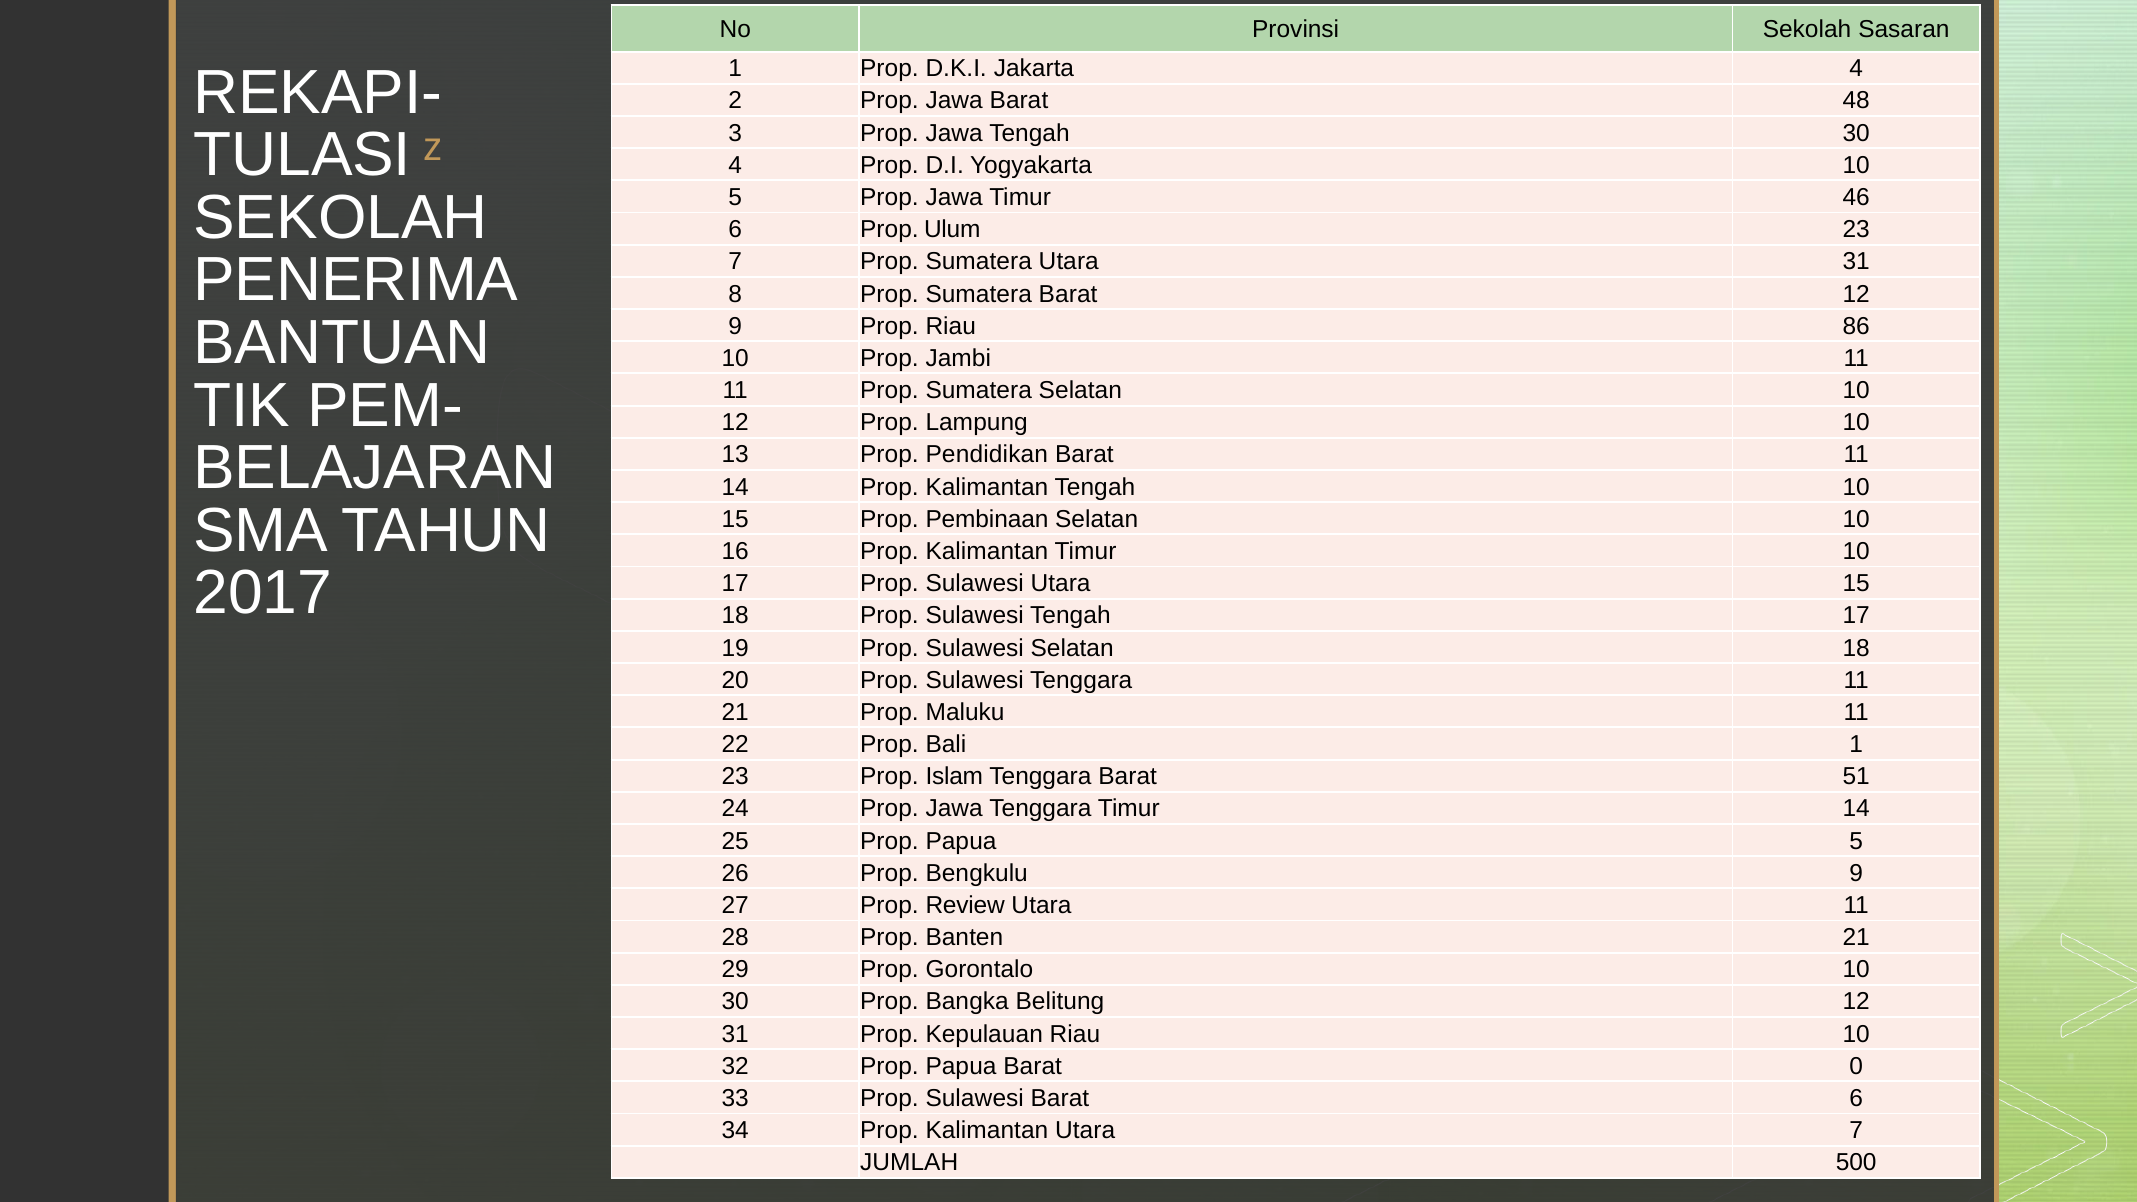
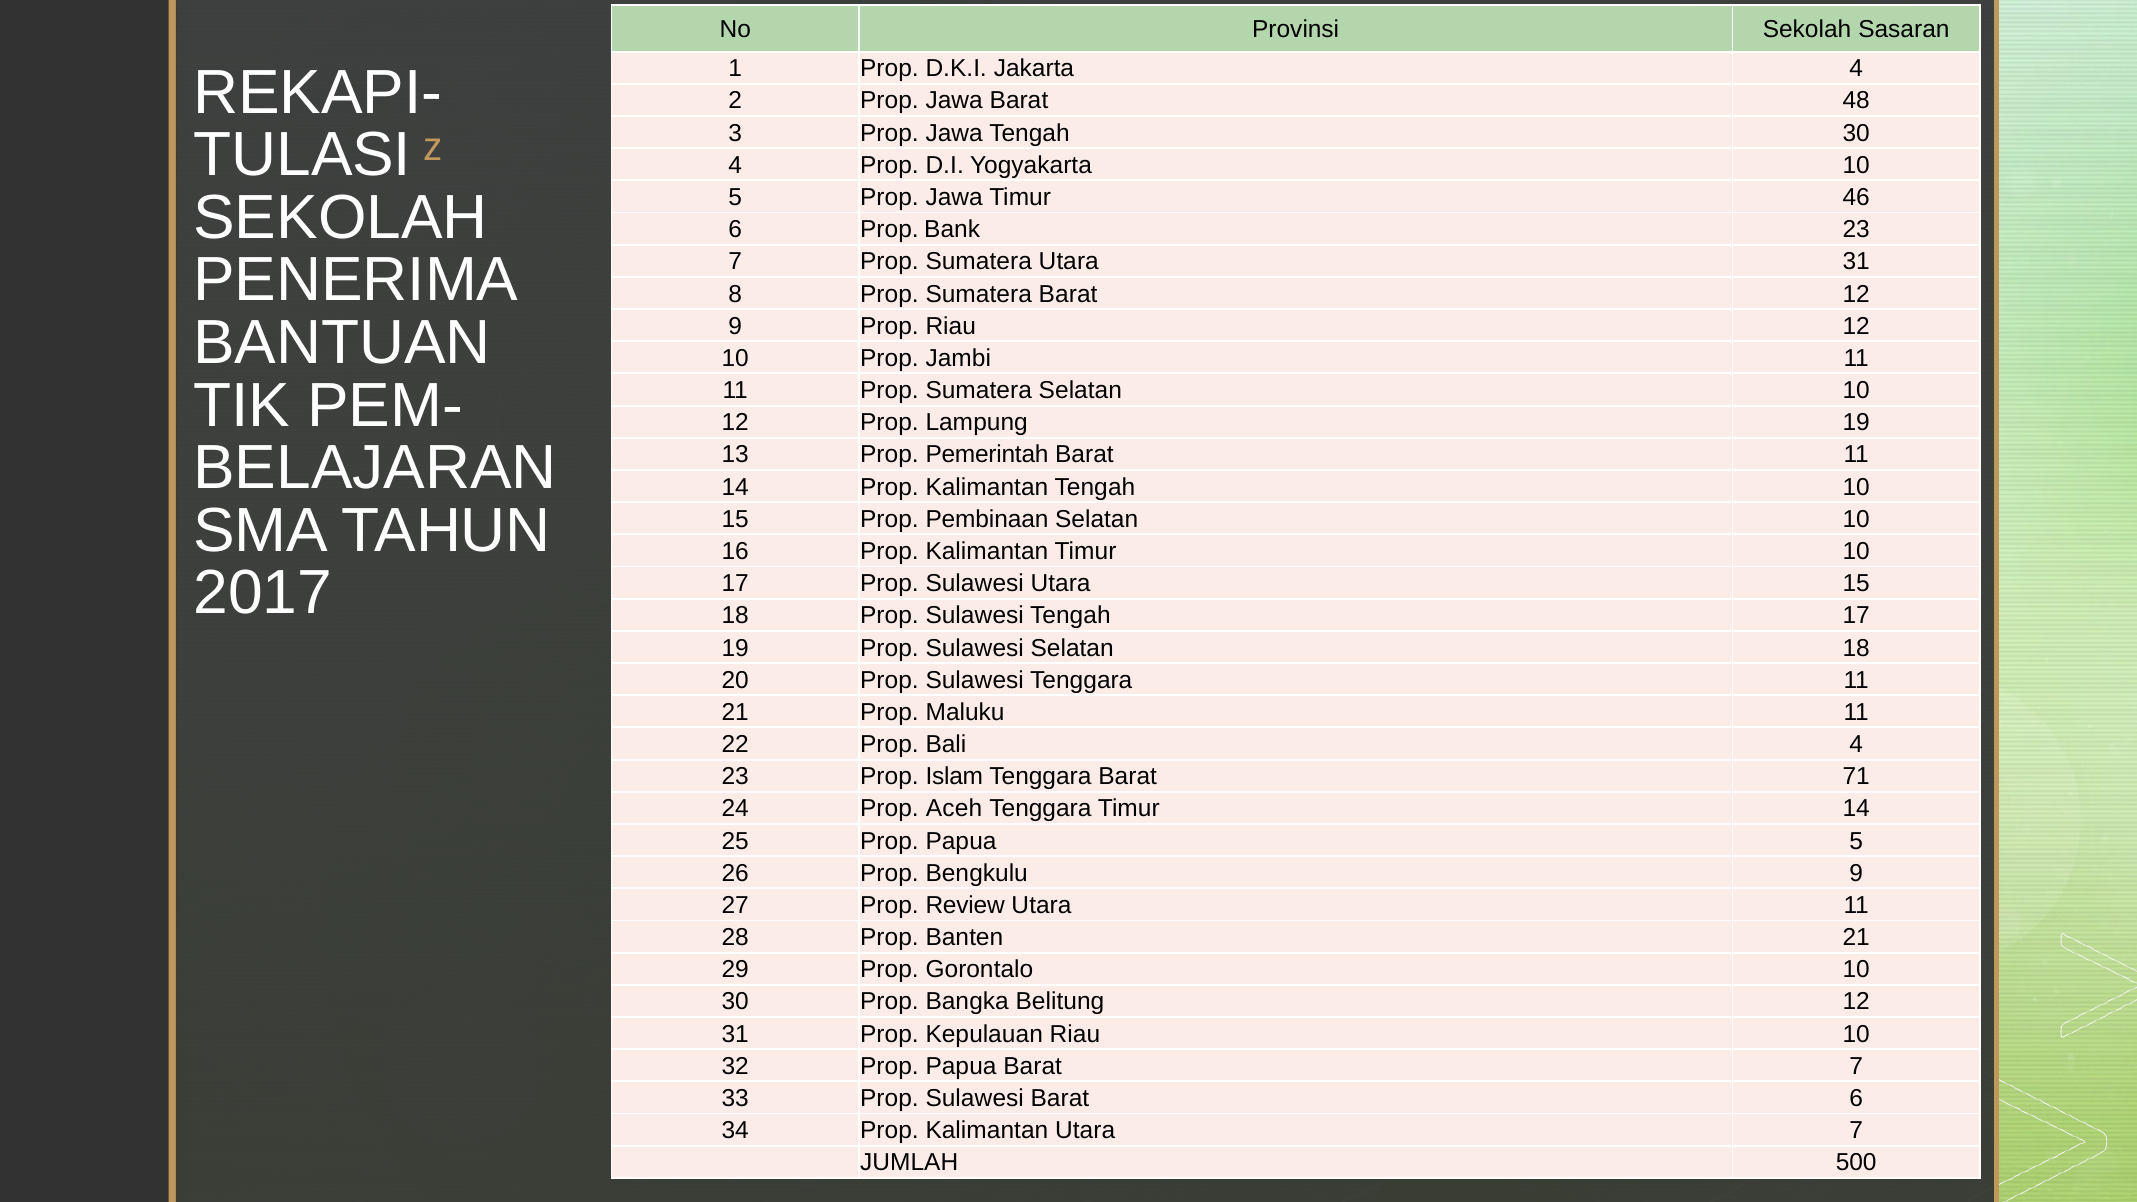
Ulum: Ulum -> Bank (952, 230)
Riau 86: 86 -> 12 (1856, 326)
Lampung 10: 10 -> 19 (1856, 423)
Pendidikan: Pendidikan -> Pemerintah (987, 455)
Bali 1: 1 -> 4 (1856, 745)
51: 51 -> 71 (1856, 777)
24 Prop Jawa: Jawa -> Aceh (954, 809)
Barat 0: 0 -> 7 (1856, 1066)
